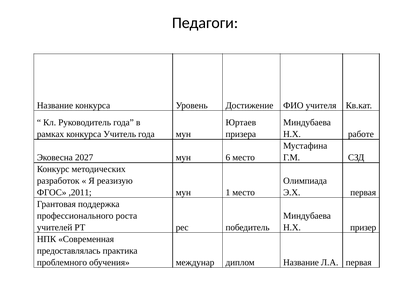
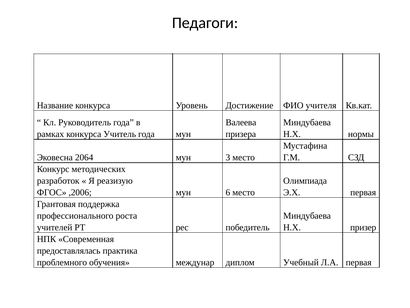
Юртаев: Юртаев -> Валеева (241, 122)
работе: работе -> нормы (361, 134)
2027: 2027 -> 2064 (84, 157)
6: 6 -> 3 (228, 157)
,2011: ,2011 -> ,2006 (80, 192)
1: 1 -> 6 (228, 192)
диплом Название: Название -> Учебный (301, 262)
